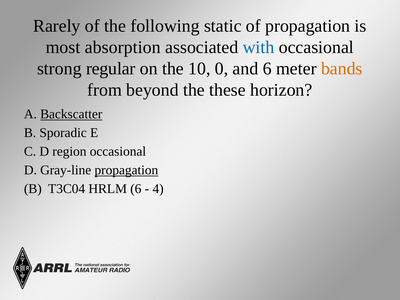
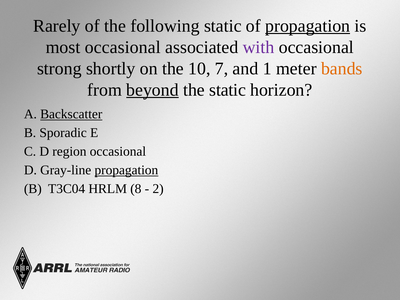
propagation underline: none -> present (308, 26)
most absorption: absorption -> occasional (123, 47)
with colour: blue -> purple (259, 47)
regular: regular -> shortly (111, 69)
0: 0 -> 7 (222, 69)
and 6: 6 -> 1 (267, 69)
beyond underline: none -> present (152, 90)
the these: these -> static (228, 90)
HRLM 6: 6 -> 8 (136, 189)
4: 4 -> 2 (158, 189)
